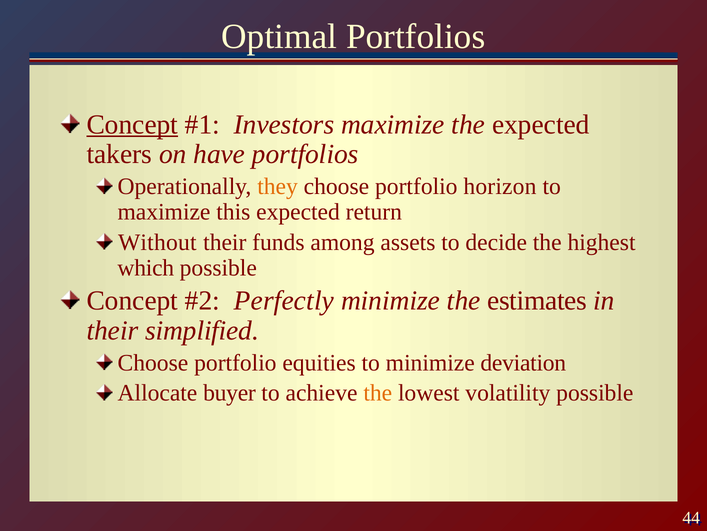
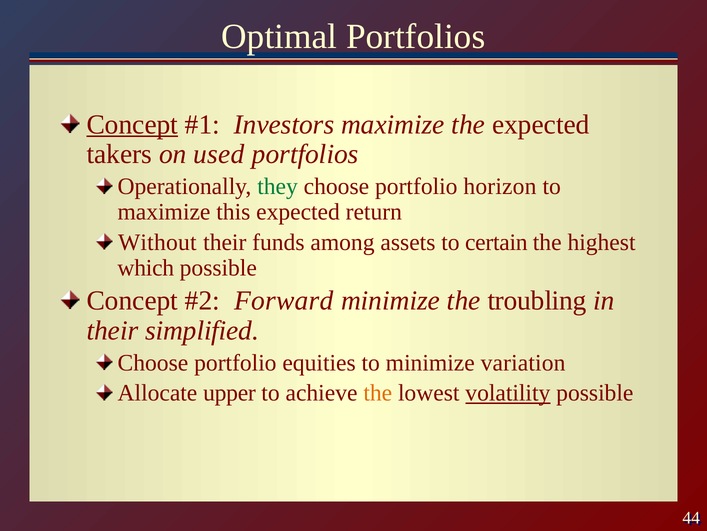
have: have -> used (219, 154)
they colour: orange -> green (278, 186)
decide: decide -> certain (496, 242)
Perfectly: Perfectly -> Forward (284, 300)
estimates: estimates -> troubling (537, 300)
deviation: deviation -> variation (523, 362)
buyer: buyer -> upper (229, 393)
volatility underline: none -> present (508, 393)
